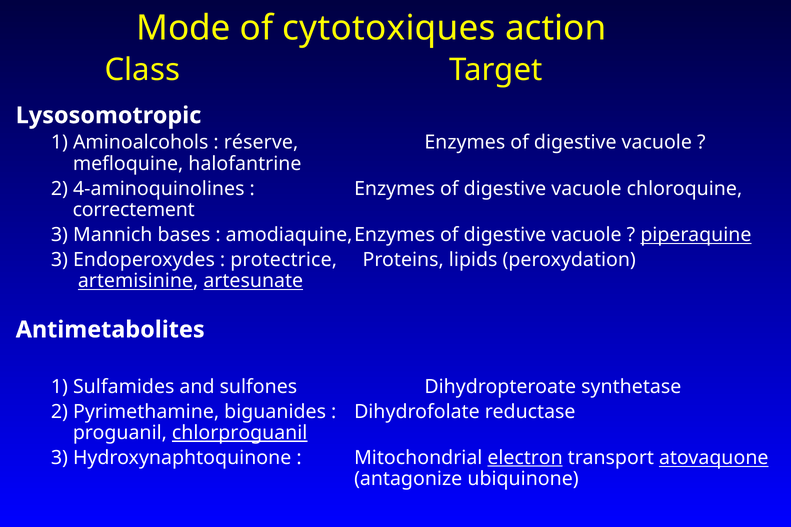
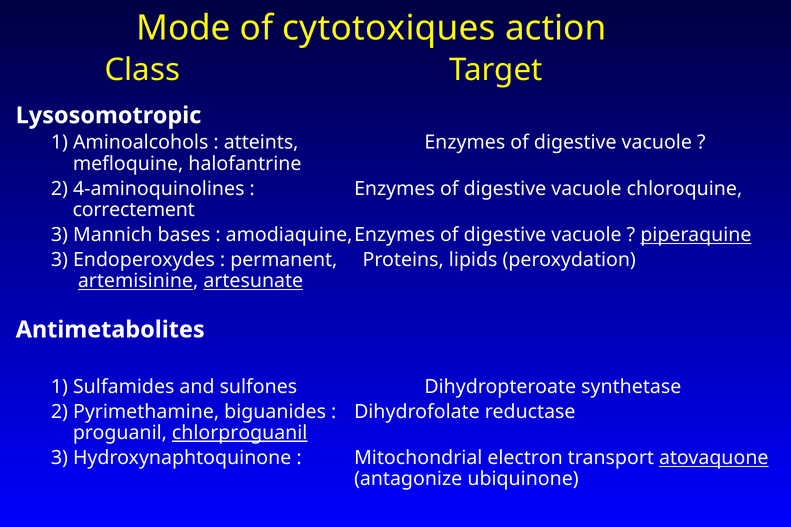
réserve: réserve -> atteints (261, 143)
protectrice: protectrice -> permanent (284, 260)
electron underline: present -> none (525, 458)
